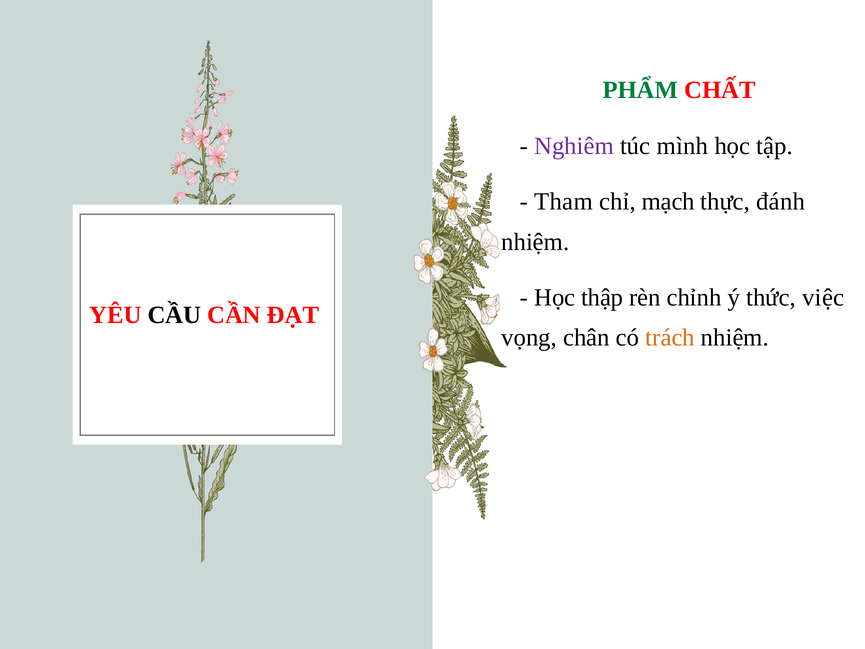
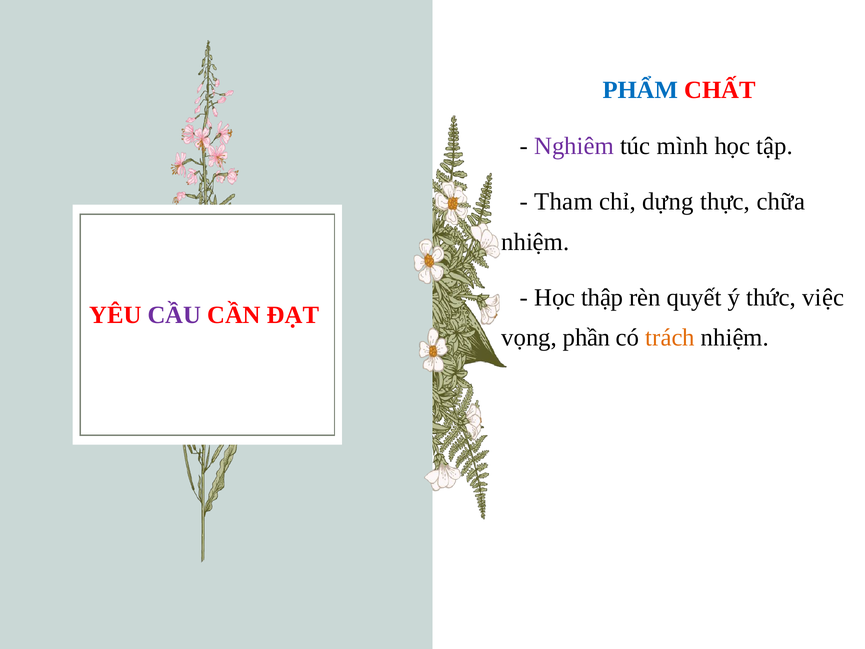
PHẨM colour: green -> blue (640, 90)
mạch: mạch -> dựng (668, 202)
đánh: đánh -> chữa (781, 202)
chỉnh: chỉnh -> quyết (694, 298)
CẦU colour: black -> purple (174, 315)
chân: chân -> phần (587, 338)
